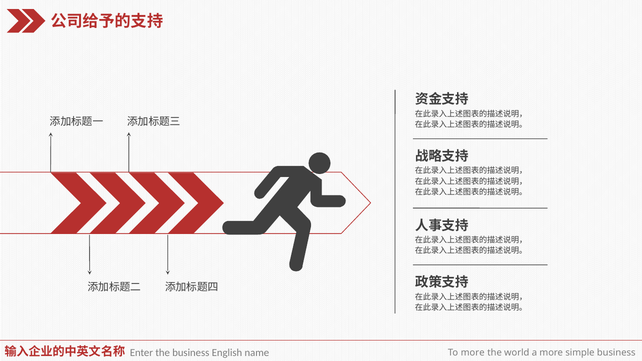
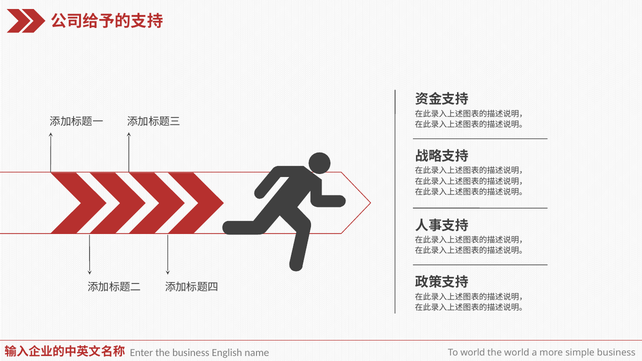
To more: more -> world (473, 353)
